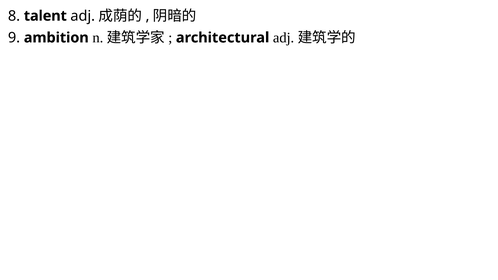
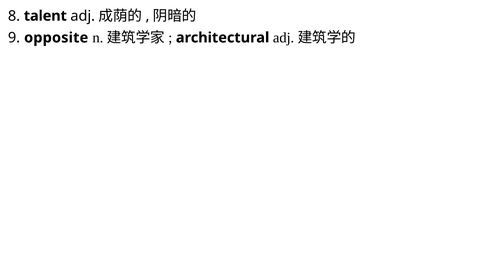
ambition: ambition -> opposite (56, 38)
